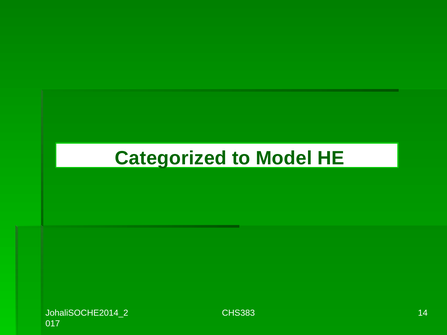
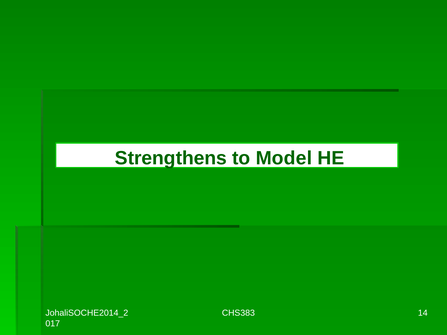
Categorized: Categorized -> Strengthens (171, 158)
